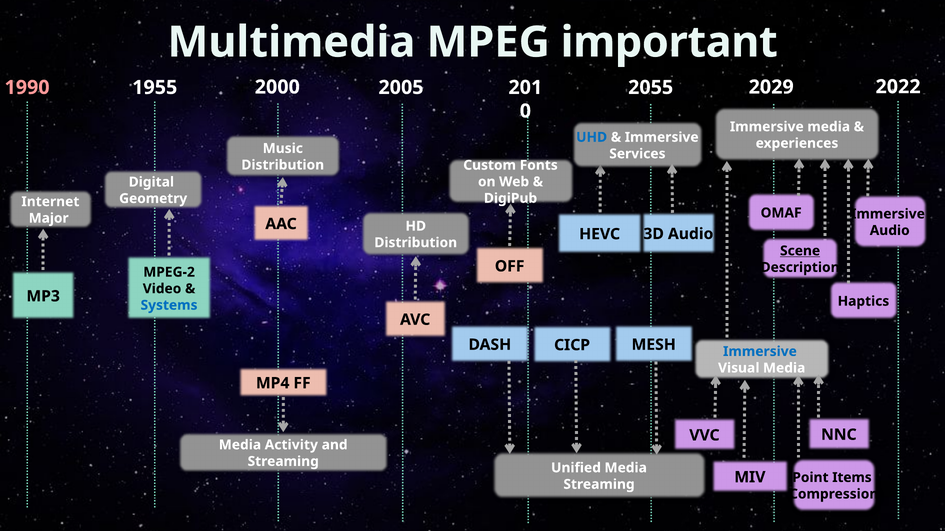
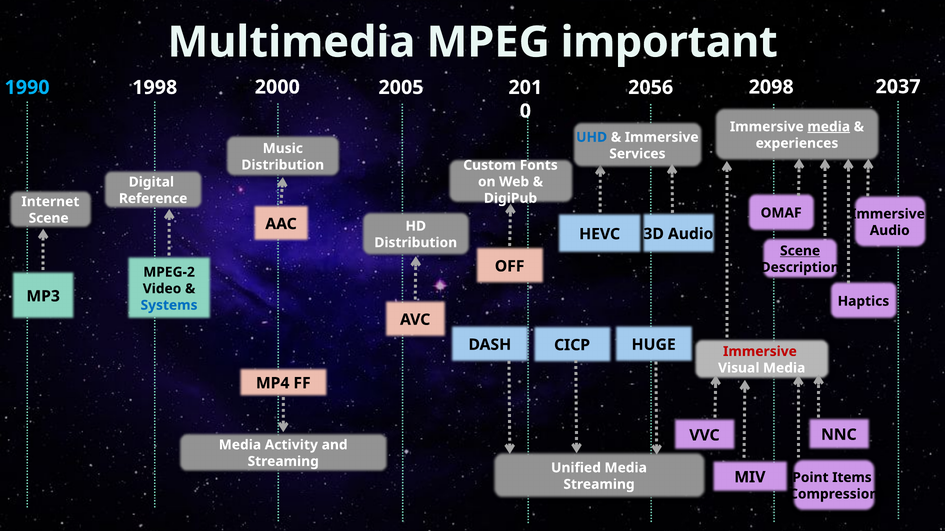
2022: 2022 -> 2037 (898, 87)
2029: 2029 -> 2098 (771, 87)
1990 colour: pink -> light blue (27, 88)
1955: 1955 -> 1998 (155, 88)
2055: 2055 -> 2056 (651, 88)
media underline: none -> present (829, 127)
Geometry: Geometry -> Reference (153, 199)
Major: Major -> Scene (49, 218)
MESH: MESH -> HUGE (654, 345)
Immersive colour: blue -> red (760, 352)
